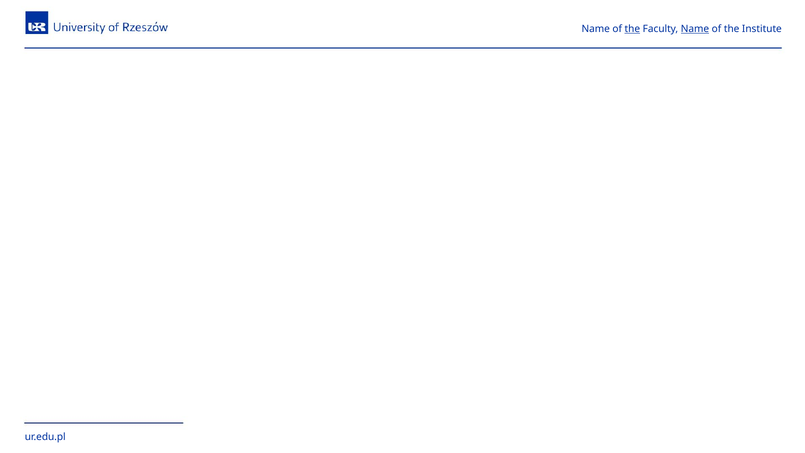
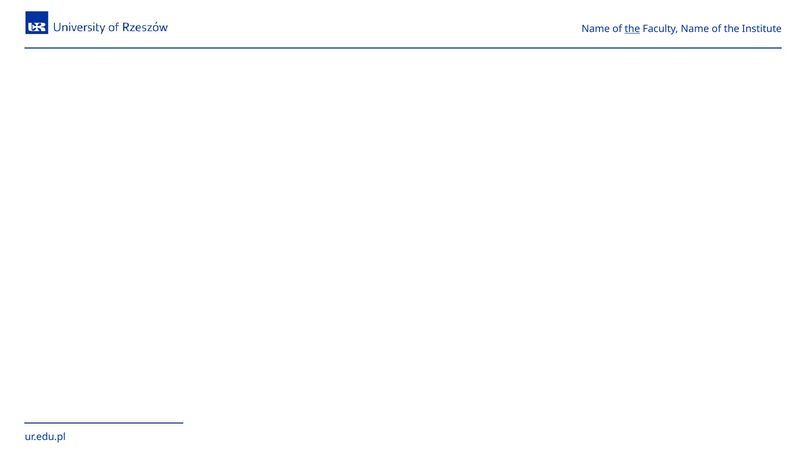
Name underline: present -> none (695, 29)
